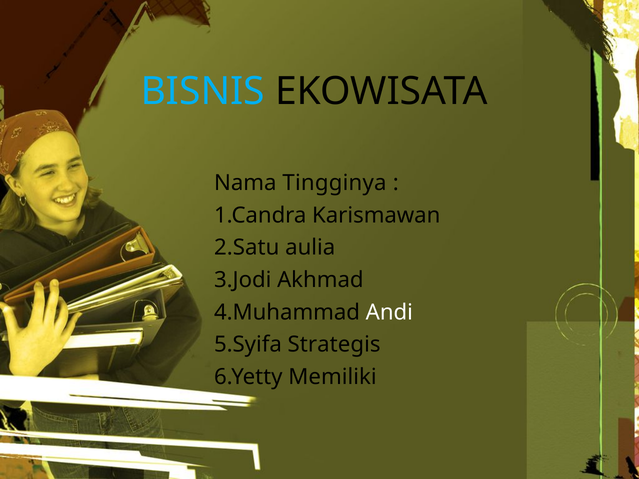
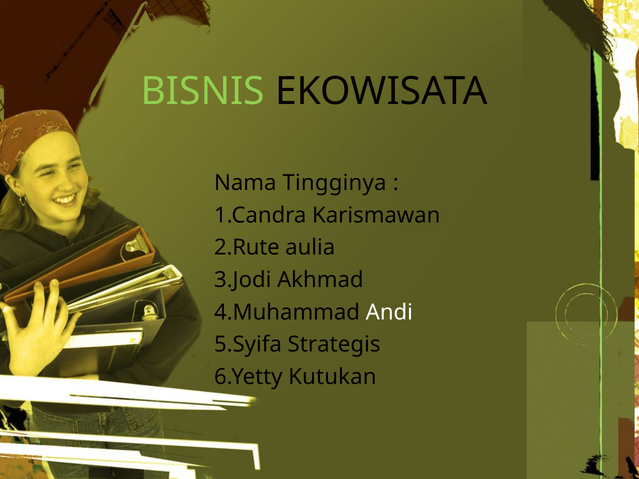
BISNIS colour: light blue -> light green (203, 91)
2.Satu: 2.Satu -> 2.Rute (247, 248)
Memiliki: Memiliki -> Kutukan (332, 377)
